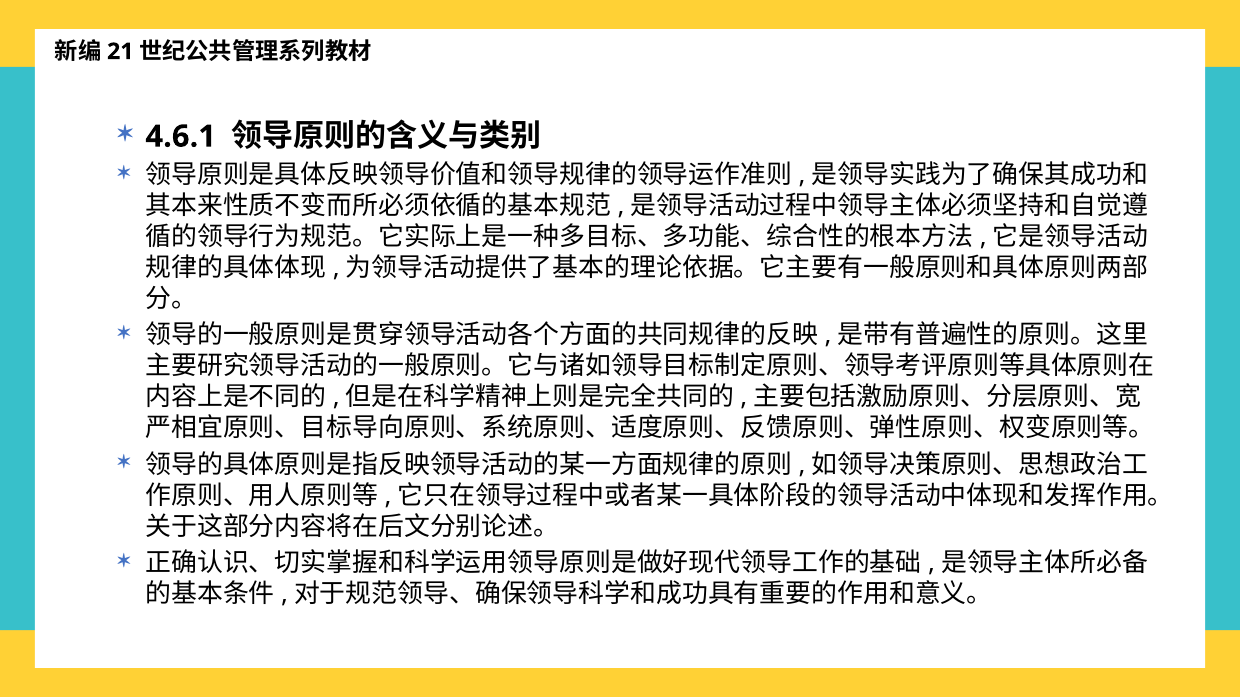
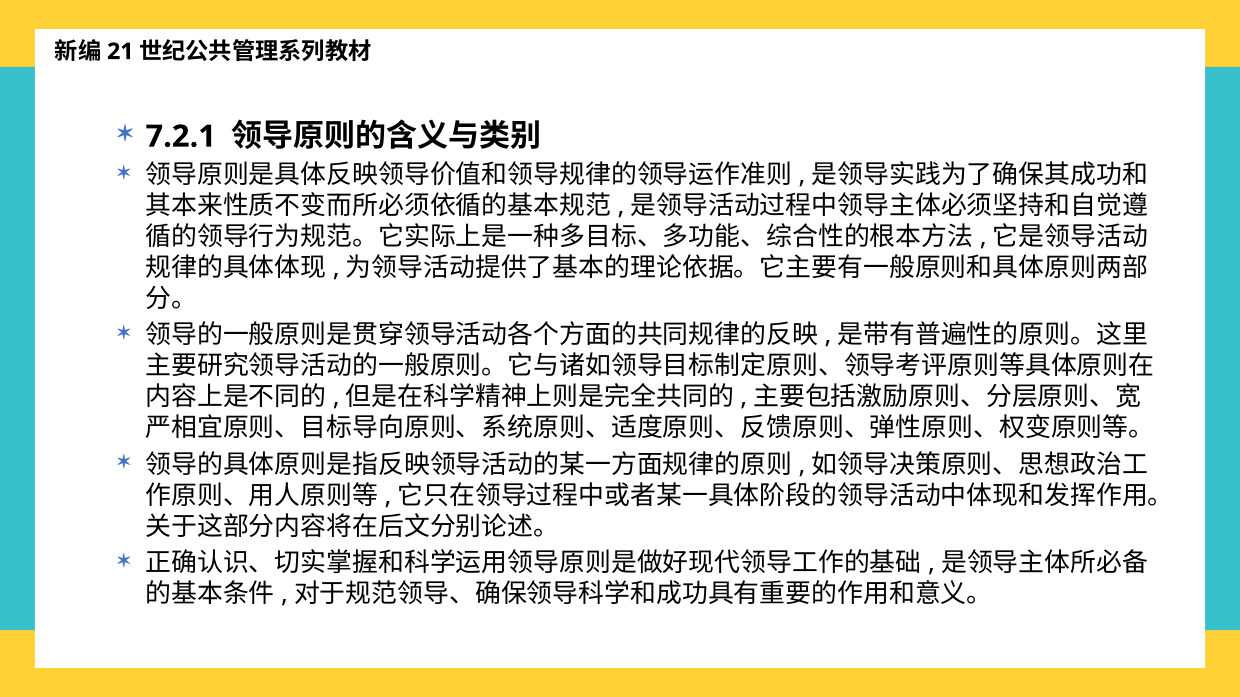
4.6.1: 4.6.1 -> 7.2.1 (181, 137)
